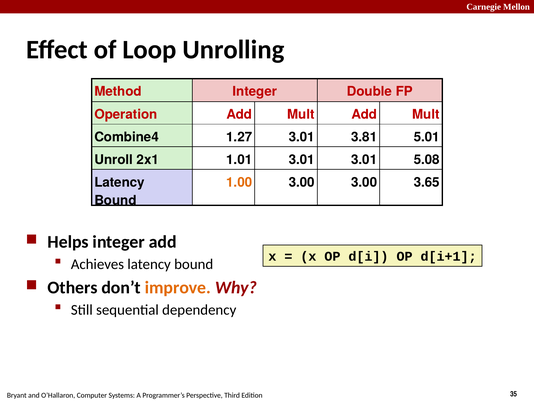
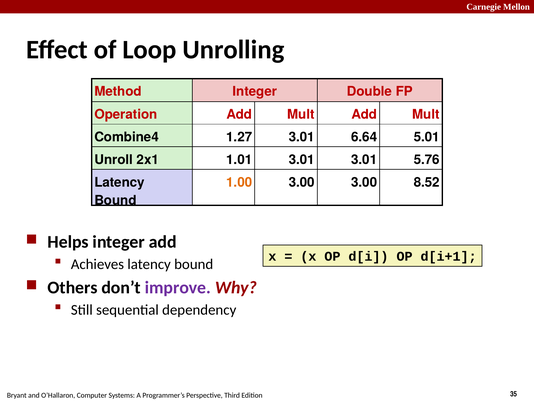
3.81: 3.81 -> 6.64 (364, 137)
5.08: 5.08 -> 5.76 (427, 159)
3.65: 3.65 -> 8.52 (427, 182)
improve colour: orange -> purple (178, 287)
